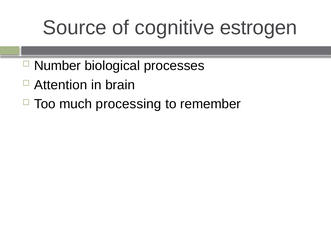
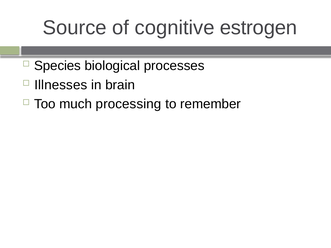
Number: Number -> Species (58, 66)
Attention: Attention -> Illnesses (61, 85)
